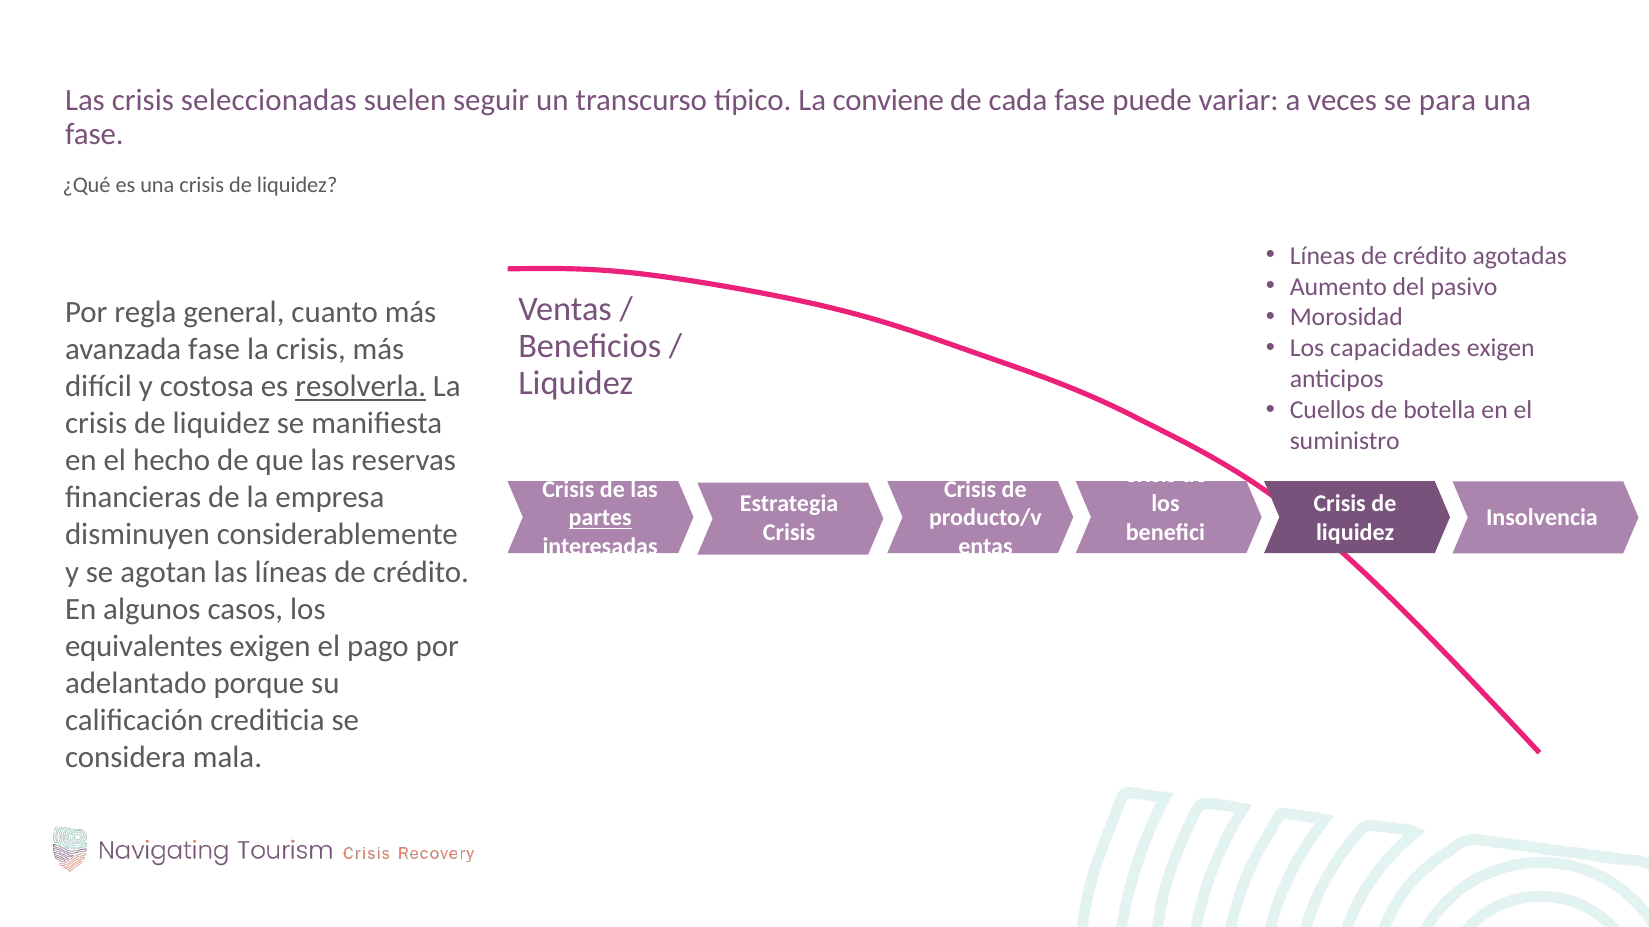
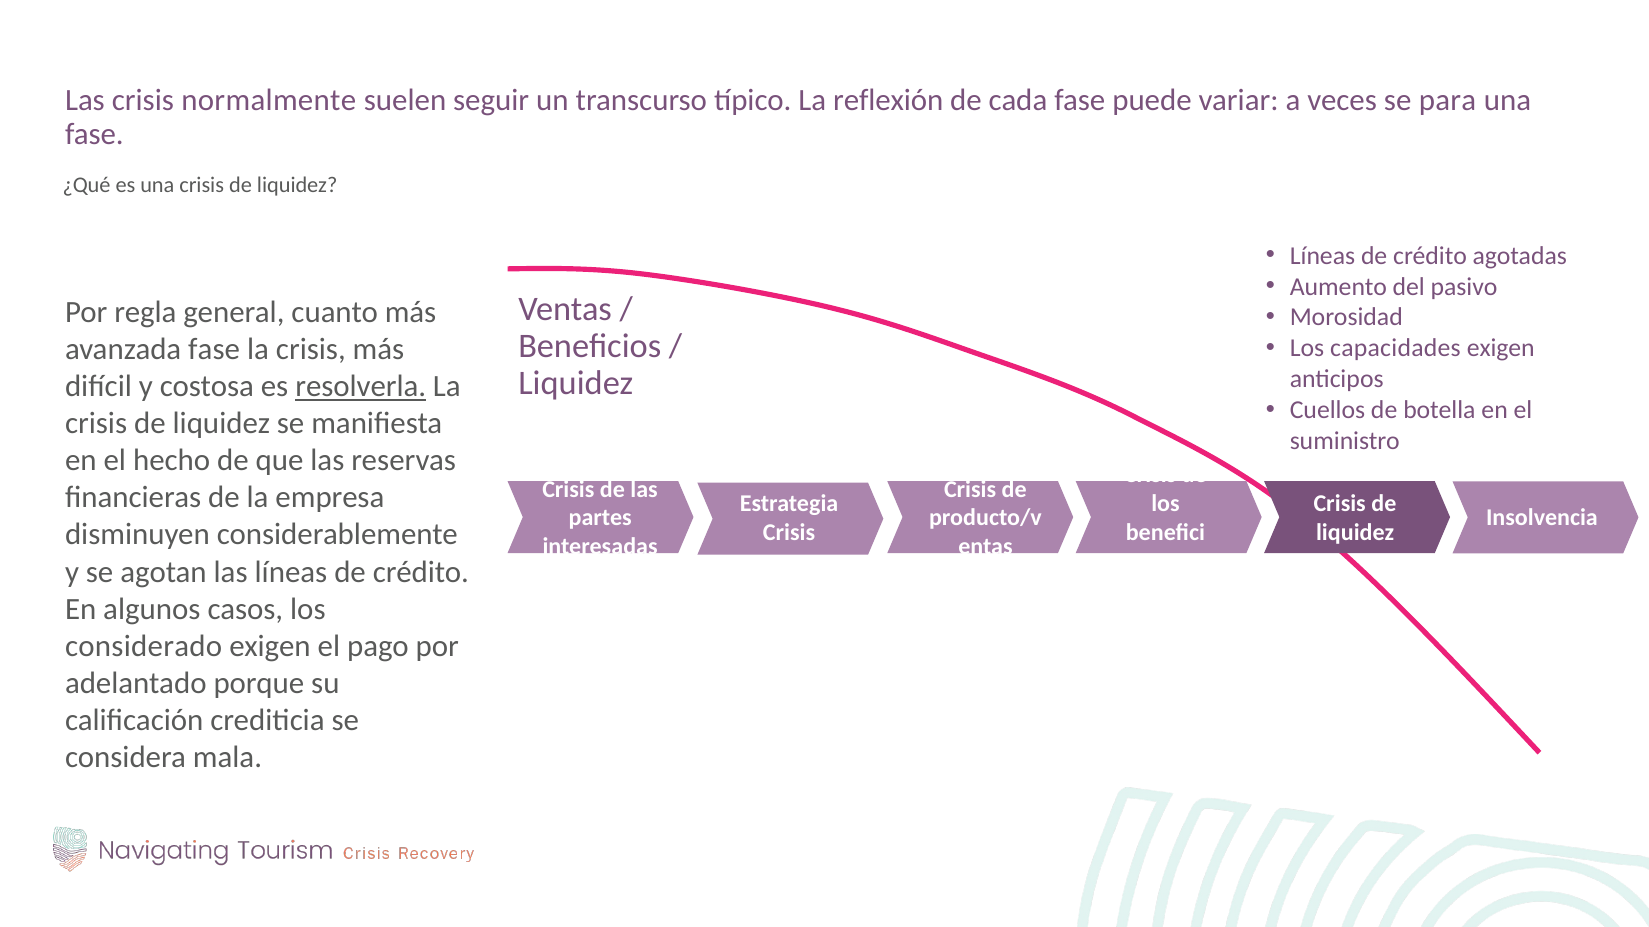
seleccionadas: seleccionadas -> normalmente (269, 101)
conviene: conviene -> reflexión (888, 101)
partes underline: present -> none (600, 518)
equivalentes: equivalentes -> considerado (144, 646)
